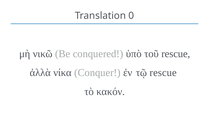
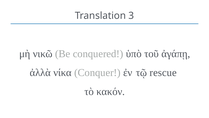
0: 0 -> 3 (131, 16)
τοῦ rescue: rescue -> ἀγάπῃ (176, 54)
